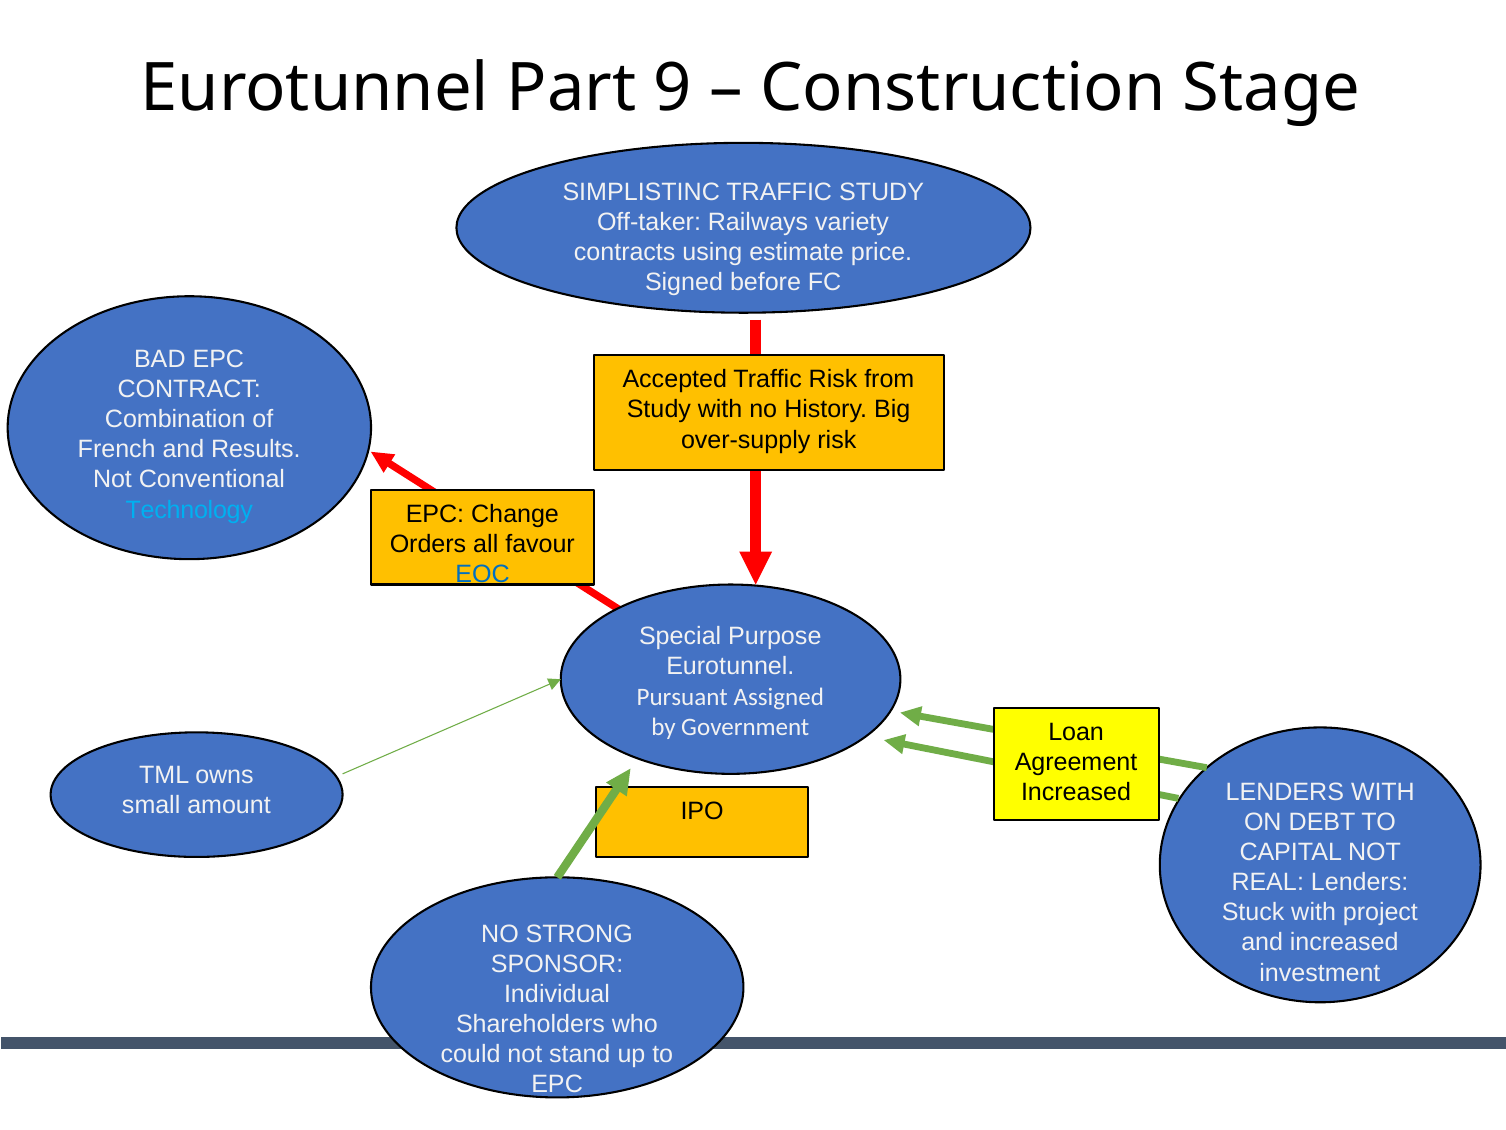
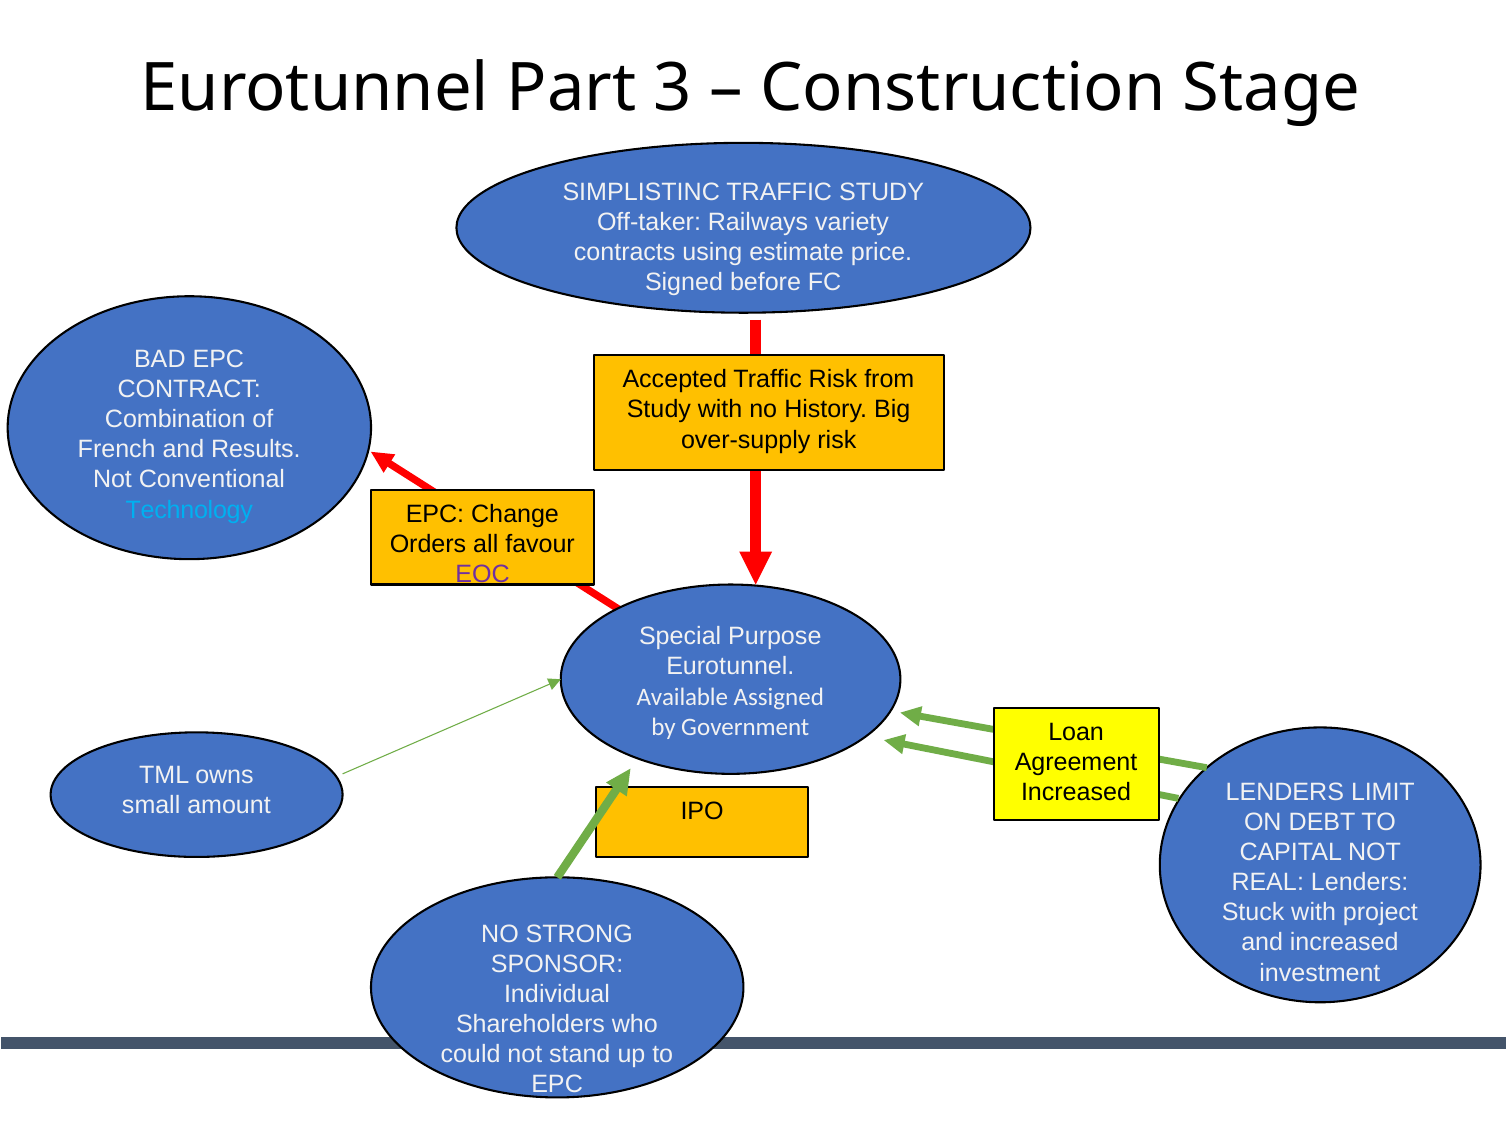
9: 9 -> 3 (673, 89)
EOC colour: blue -> purple (483, 574)
Pursuant: Pursuant -> Available (682, 697)
LENDERS WITH: WITH -> LIMIT (1383, 792)
